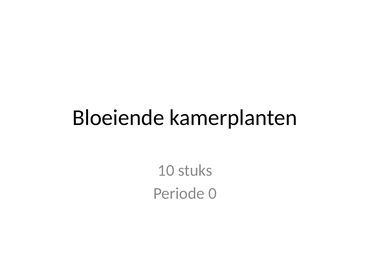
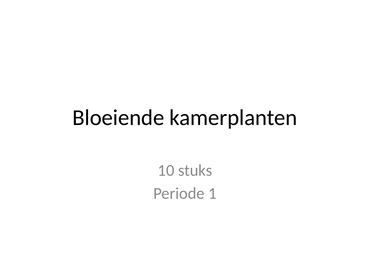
0: 0 -> 1 (212, 193)
